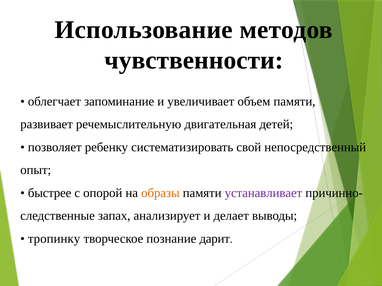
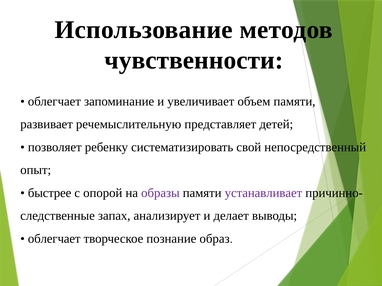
двигательная: двигательная -> представляет (220, 124)
образы colour: orange -> purple (160, 193)
тропинку: тропинку -> облегчает (54, 239)
дарит: дарит -> образ (215, 239)
